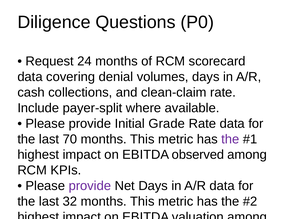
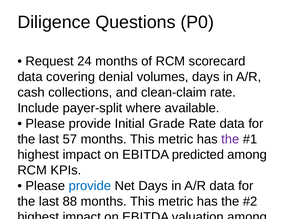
70: 70 -> 57 (70, 139)
observed: observed -> predicted (198, 154)
provide colour: purple -> blue (90, 185)
32: 32 -> 88 (70, 201)
